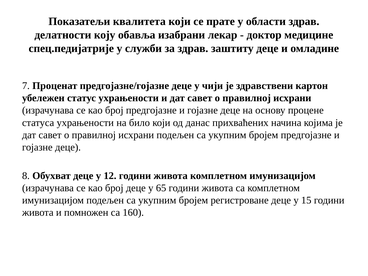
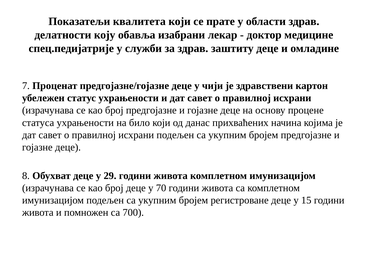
12: 12 -> 29 (110, 176)
65: 65 -> 70 (161, 188)
160: 160 -> 700 (133, 213)
